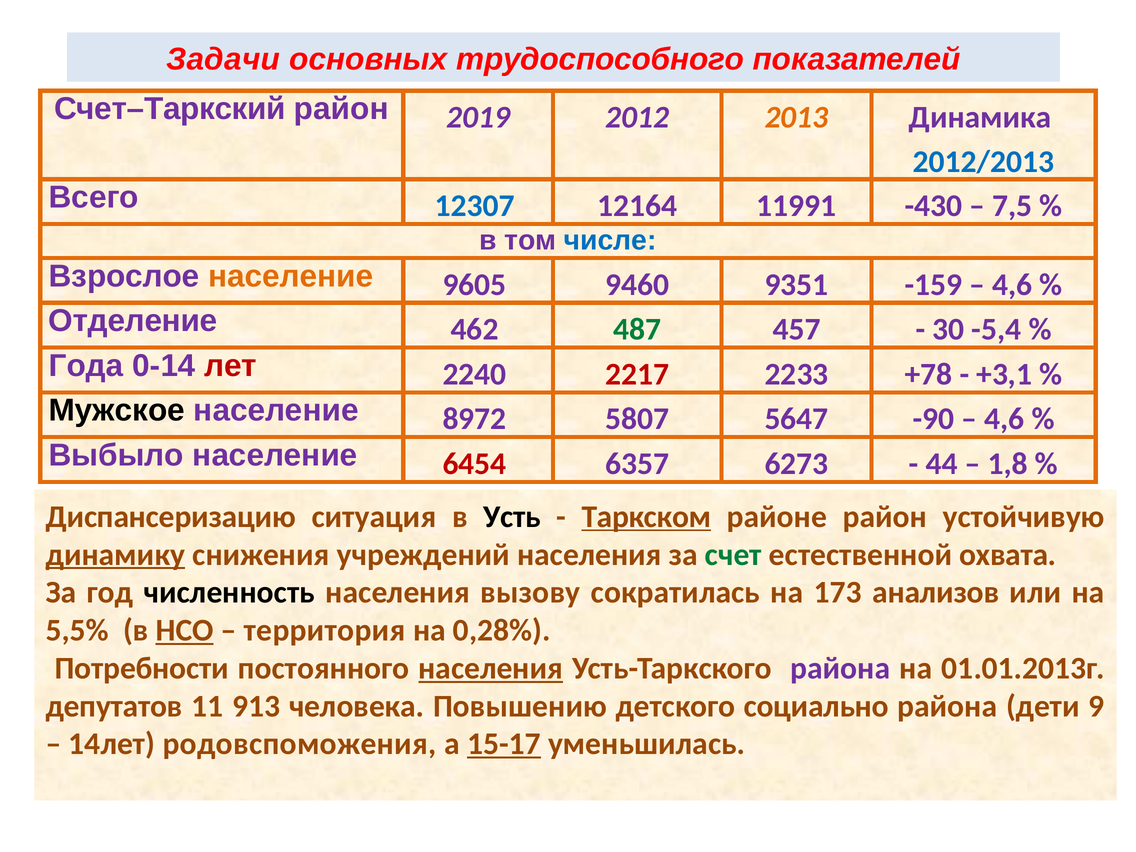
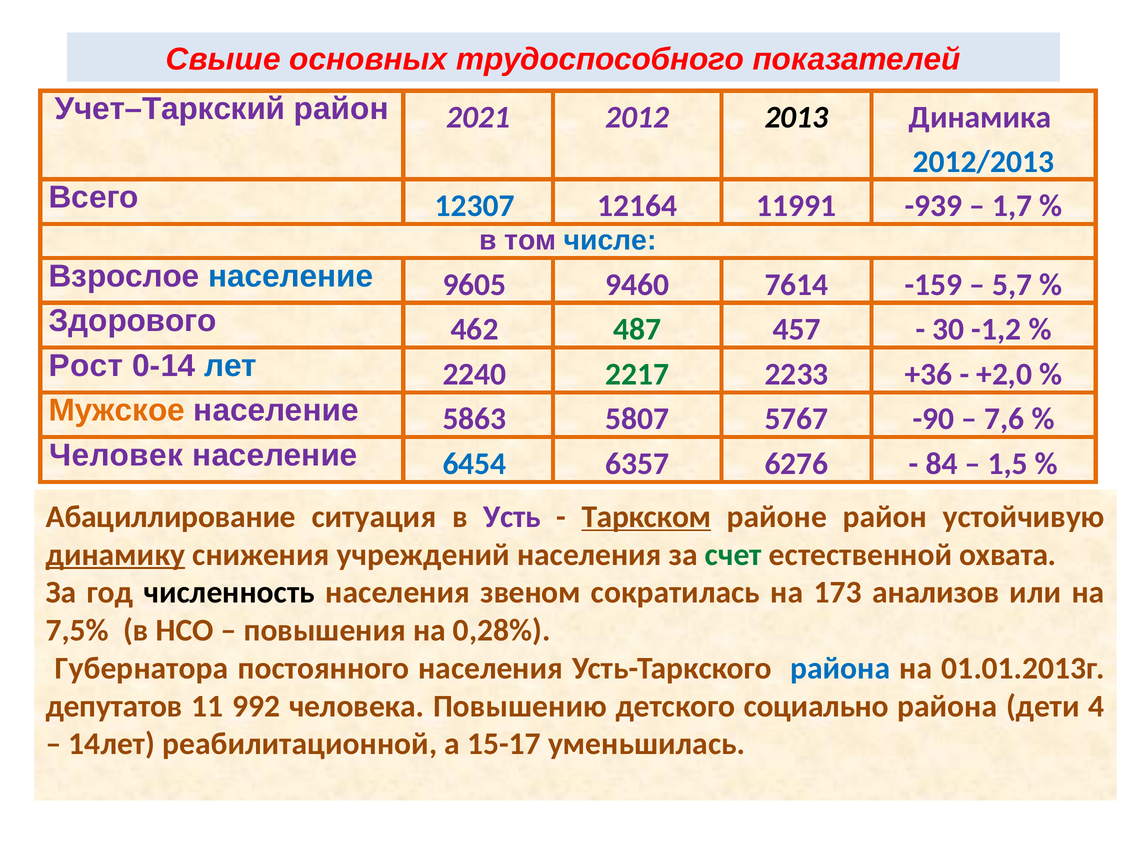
Задачи: Задачи -> Свыше (223, 59)
Счет–Таркский: Счет–Таркский -> Учет–Таркский (170, 109)
2019: 2019 -> 2021 (478, 117)
2013 colour: orange -> black (796, 117)
-430: -430 -> -939 (933, 206)
7,5: 7,5 -> 1,7 (1012, 206)
население colour: orange -> blue (291, 276)
9351: 9351 -> 7614 (796, 285)
4,6: 4,6 -> 5,7 (1012, 285)
Отделение: Отделение -> Здорового (133, 321)
-5,4: -5,4 -> -1,2 (996, 329)
Года: Года -> Рост (86, 366)
лет colour: red -> blue (231, 366)
2217 colour: red -> green (637, 374)
+78: +78 -> +36 (928, 374)
+3,1: +3,1 -> +2,0 (1004, 374)
Мужское colour: black -> orange (117, 411)
8972: 8972 -> 5863 (474, 419)
5647: 5647 -> 5767 (796, 419)
4,6: 4,6 -> 7,6 (1004, 419)
Выбыло: Выбыло -> Человек (116, 455)
6454 colour: red -> blue (474, 464)
6273: 6273 -> 6276 (796, 464)
44: 44 -> 84 (942, 464)
1,8: 1,8 -> 1,5 (1008, 464)
Диспансеризацию: Диспансеризацию -> Абациллирование (171, 517)
Усть colour: black -> purple (512, 517)
вызову: вызову -> звеном (531, 592)
5,5%: 5,5% -> 7,5% (77, 630)
НСО underline: present -> none (185, 630)
территория: территория -> повышения (325, 630)
Потребности: Потребности -> Губернатора (142, 668)
населения underline: present -> none (491, 668)
района colour: purple -> blue (840, 668)
913: 913 -> 992 (256, 706)
9: 9 -> 4 (1096, 706)
родовспоможения: родовспоможения -> реабилитационной (300, 744)
15-17 underline: present -> none (504, 744)
